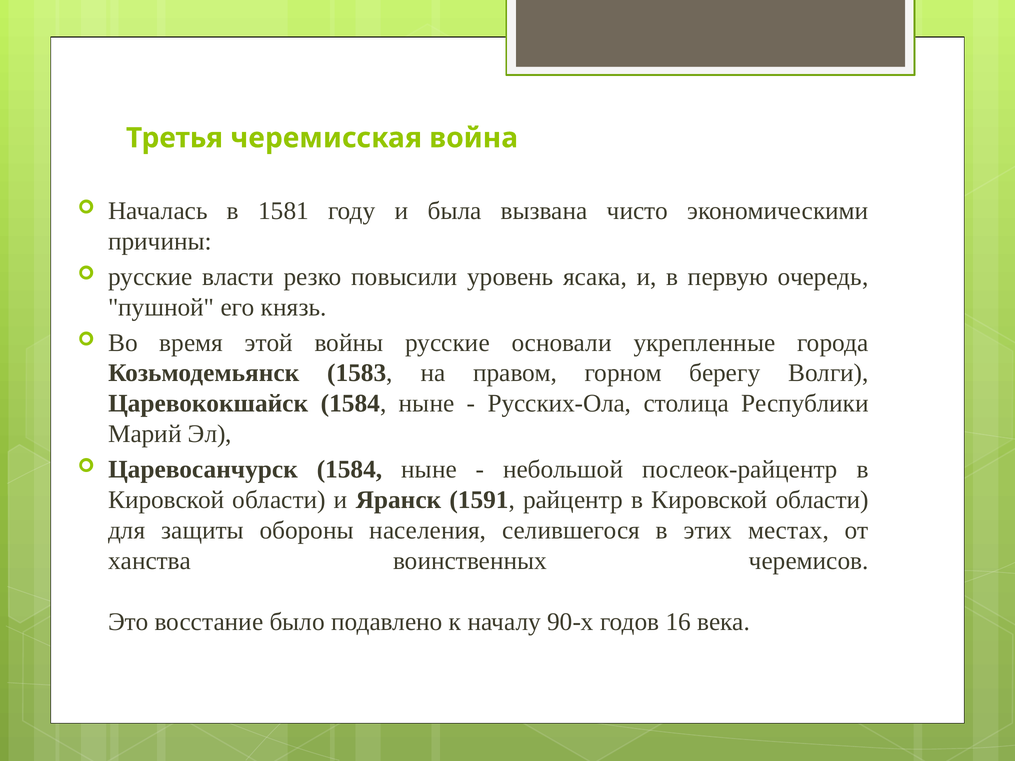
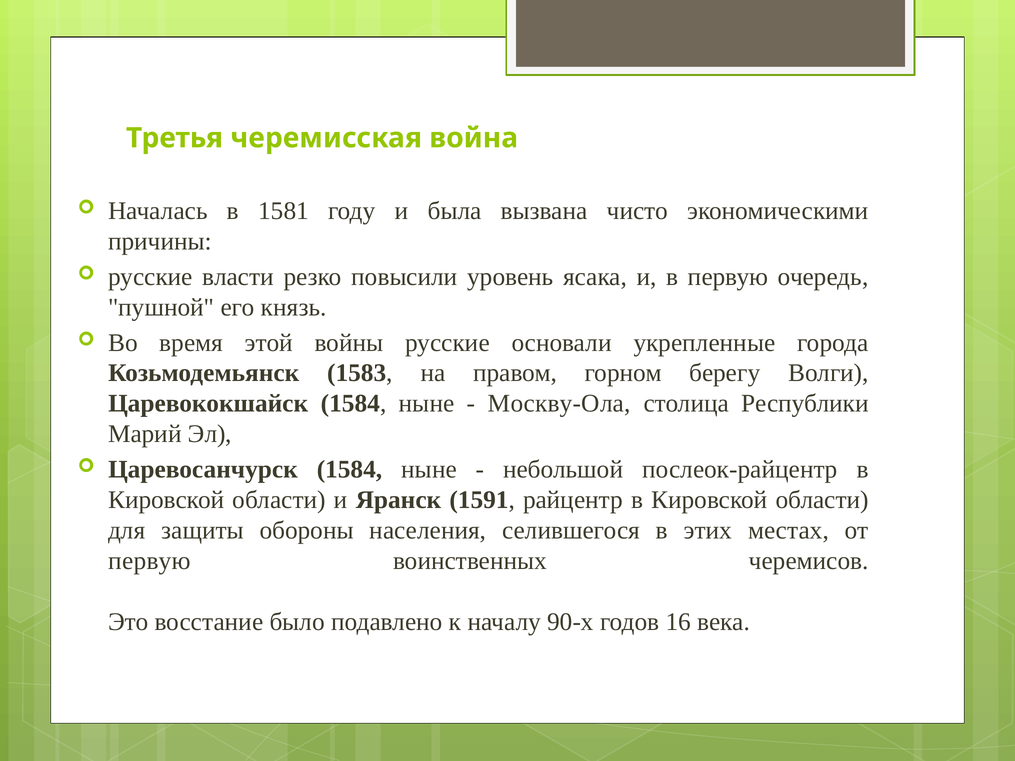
Русских-Ола: Русских-Ола -> Москву-Ола (559, 404)
ханства: ханства -> первую (150, 561)
